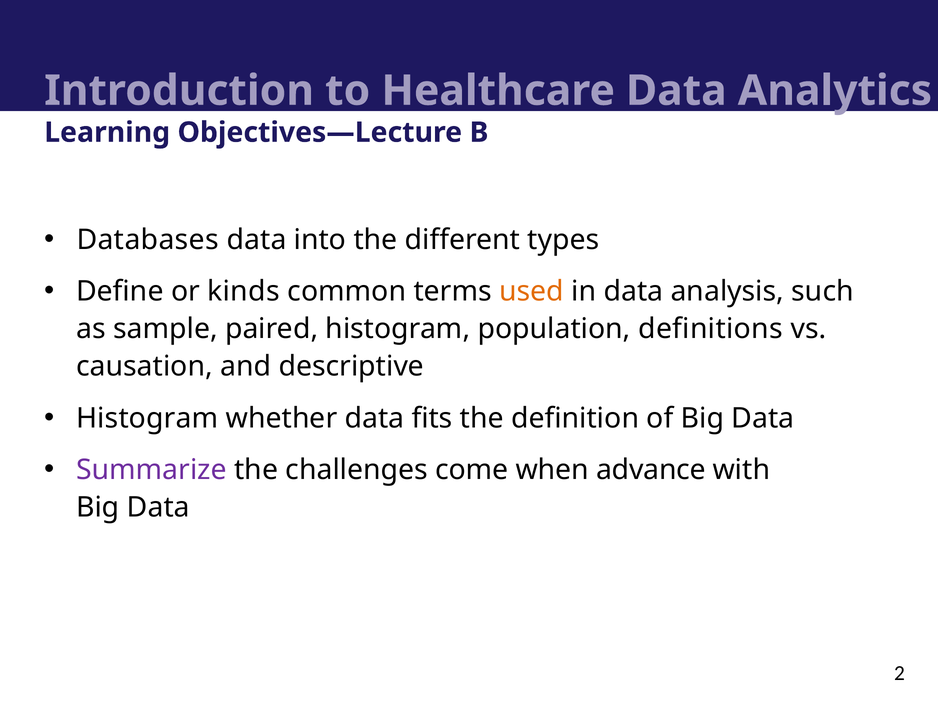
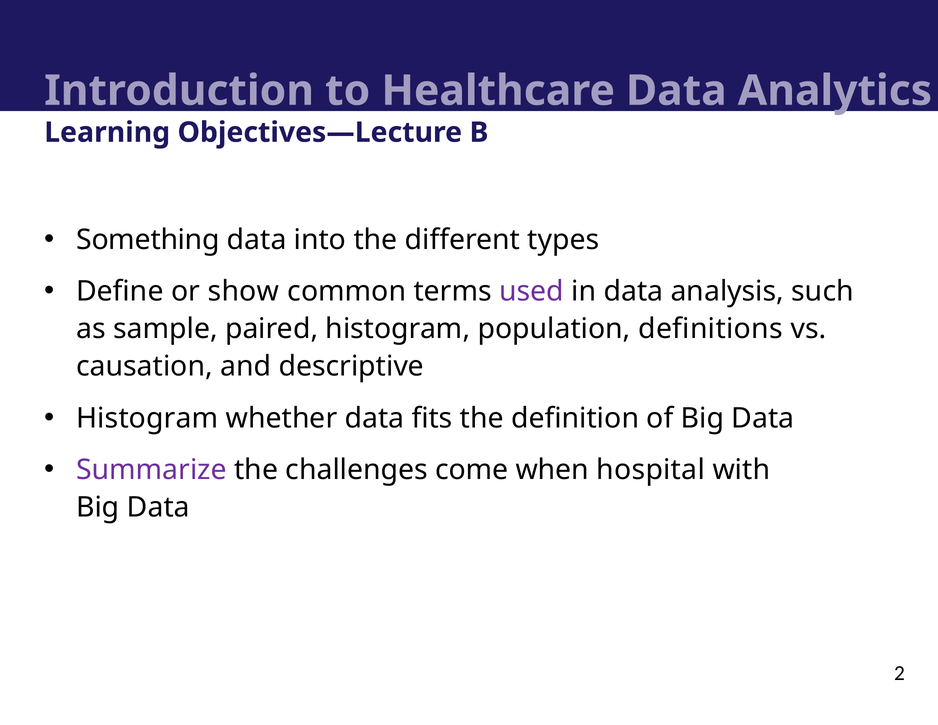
Databases: Databases -> Something (148, 240)
kinds: kinds -> show (244, 292)
used colour: orange -> purple (532, 292)
advance: advance -> hospital (651, 470)
